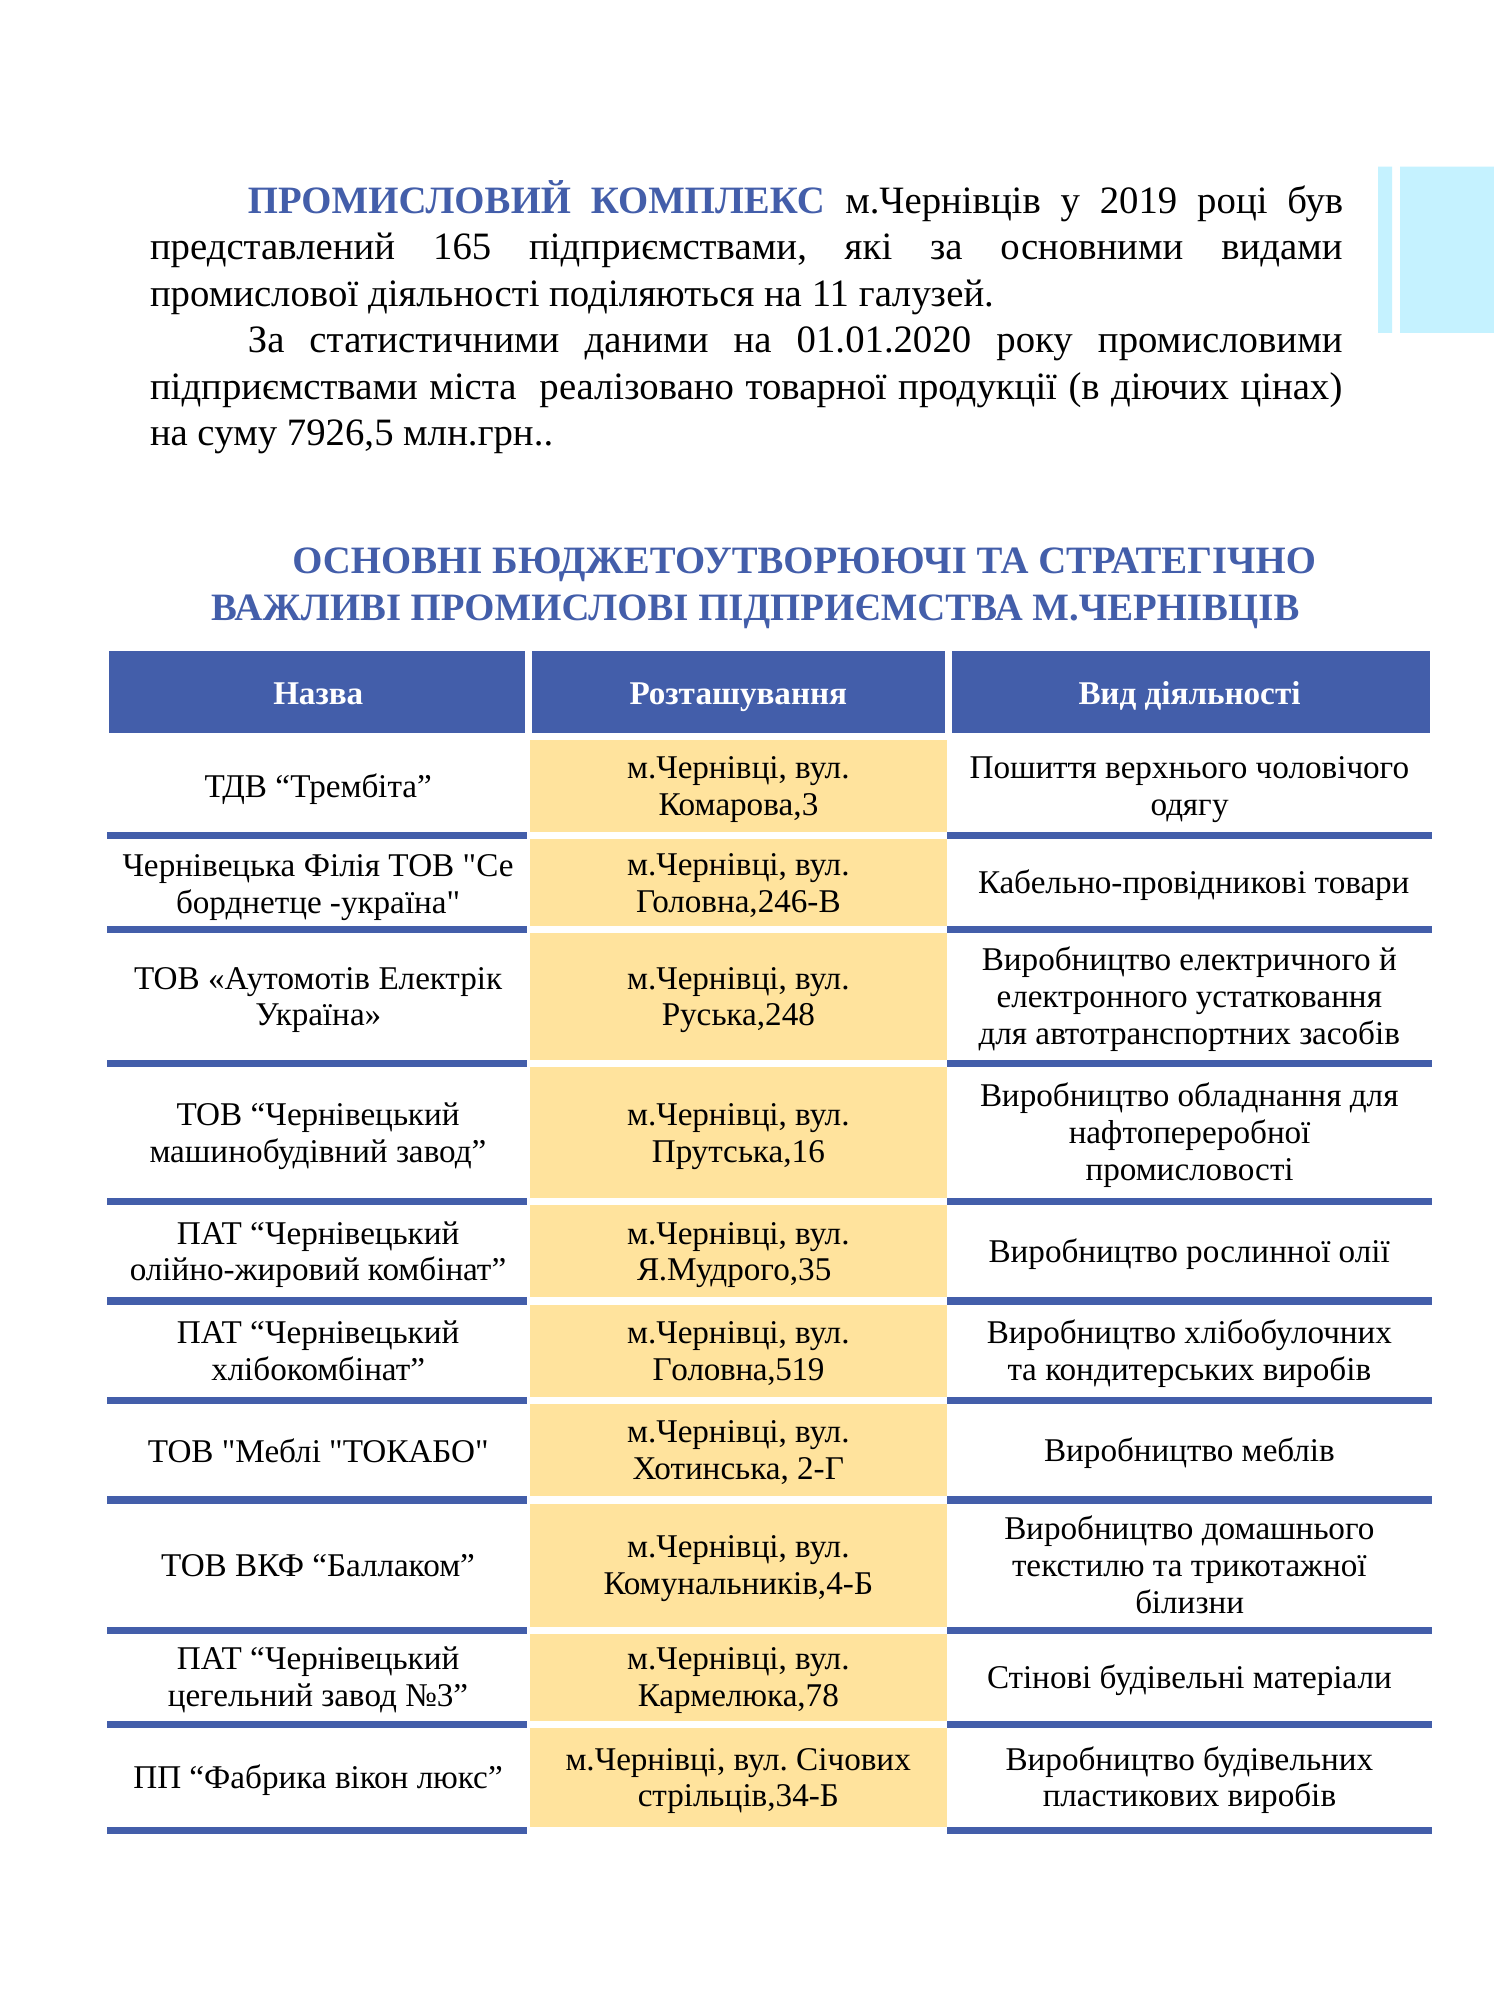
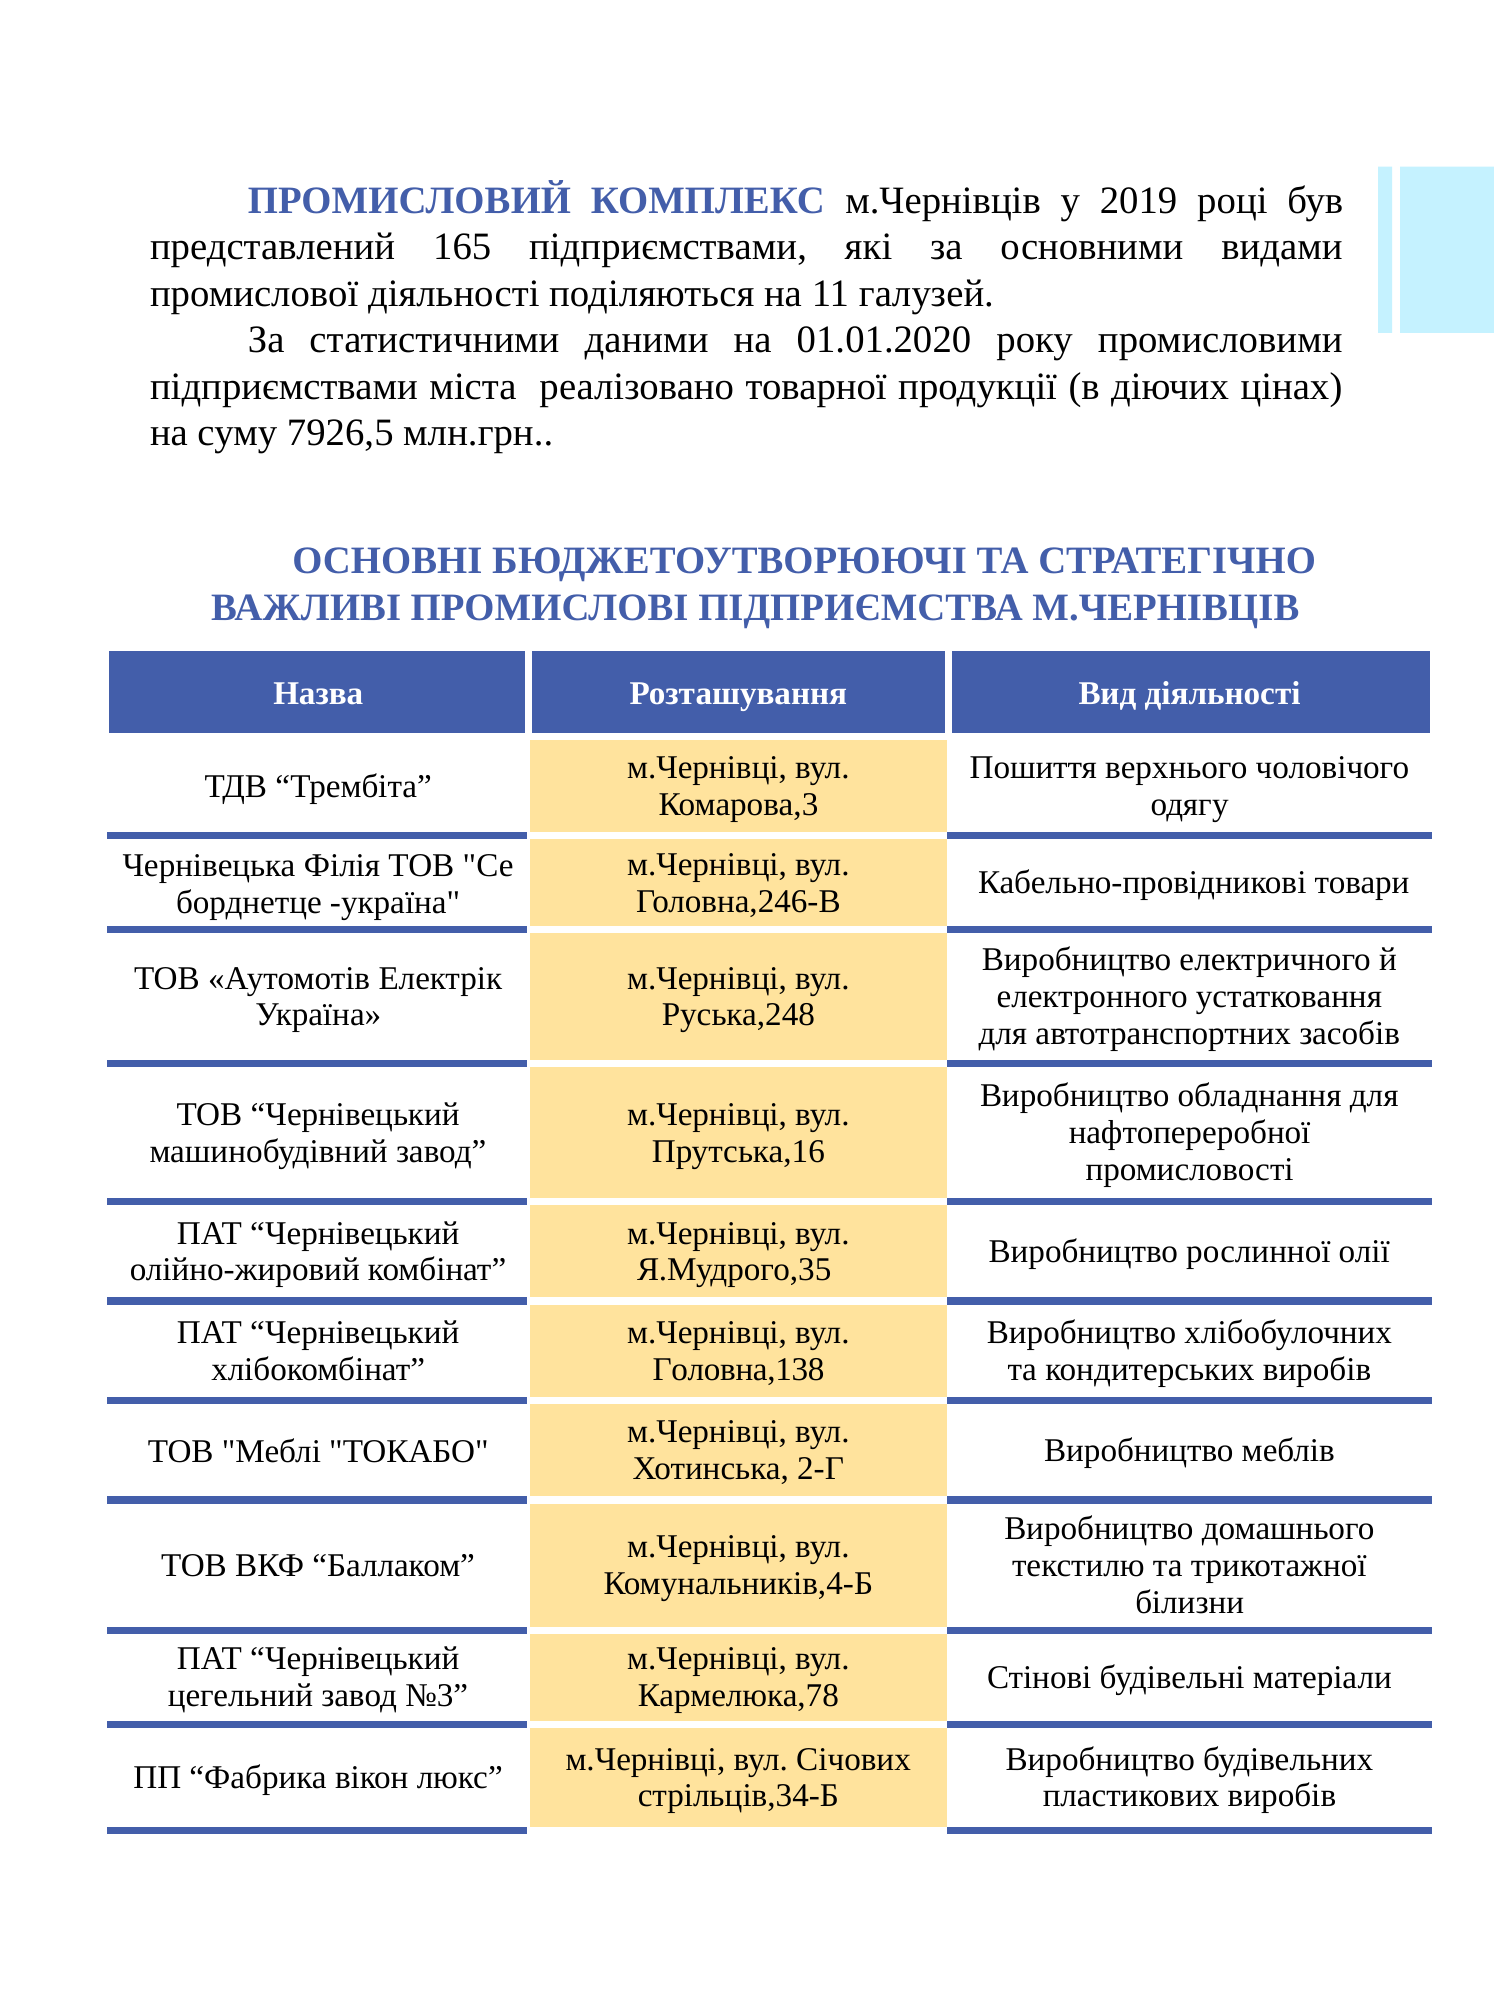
Головна,519: Головна,519 -> Головна,138 (739, 1369)
